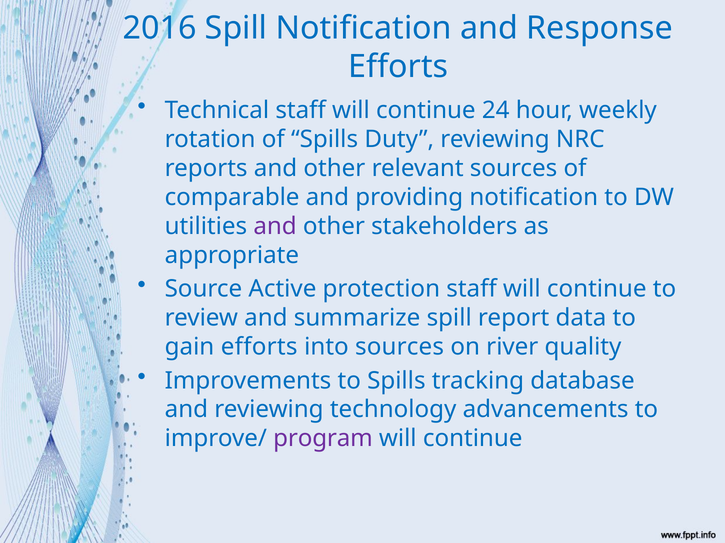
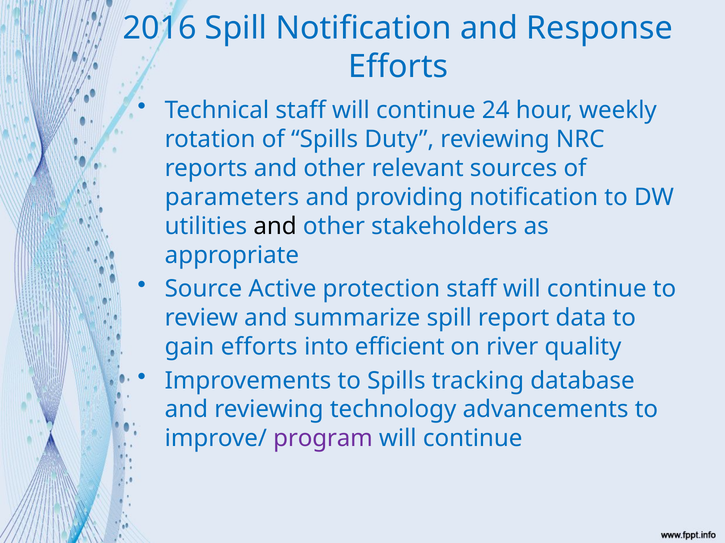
comparable: comparable -> parameters (232, 197)
and colour: purple -> black (275, 226)
into sources: sources -> efficient (400, 347)
